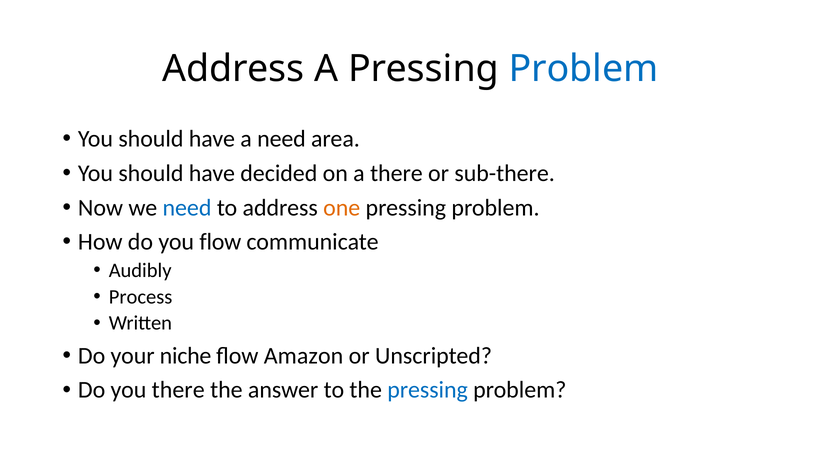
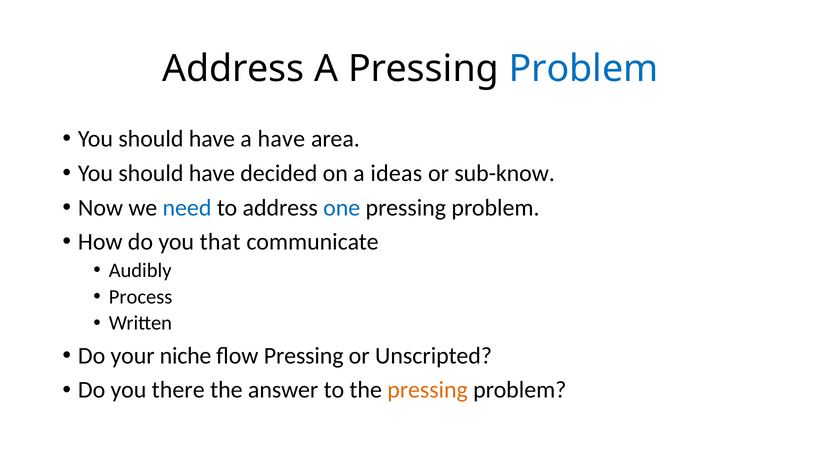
a need: need -> have (281, 139)
a there: there -> ideas (396, 173)
sub-there: sub-there -> sub-know (505, 173)
one colour: orange -> blue (342, 208)
you flow: flow -> that (220, 242)
flow Amazon: Amazon -> Pressing (304, 356)
pressing colour: blue -> orange (428, 390)
